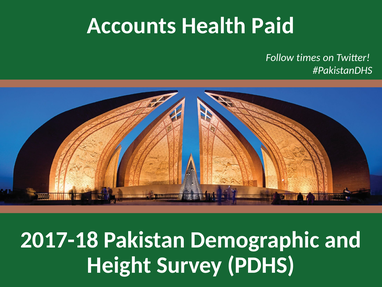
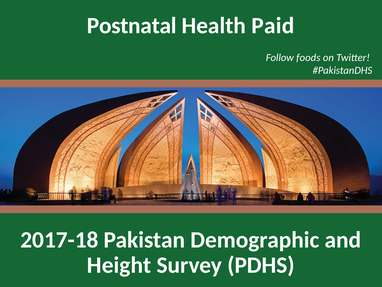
Accounts: Accounts -> Postnatal (132, 26)
times: times -> foods (308, 58)
